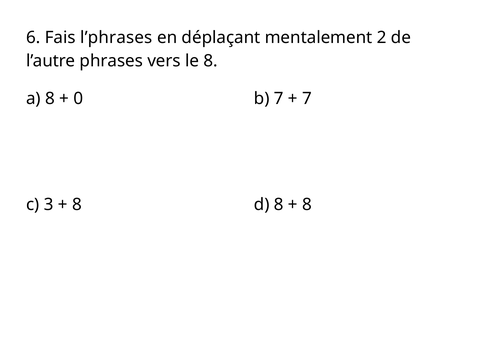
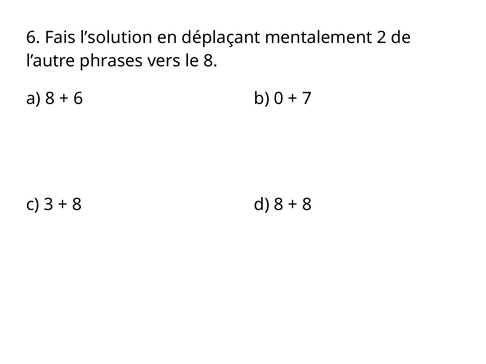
l’phrases: l’phrases -> l’solution (116, 38)
0: 0 -> 6 (78, 99)
b 7: 7 -> 0 (279, 99)
